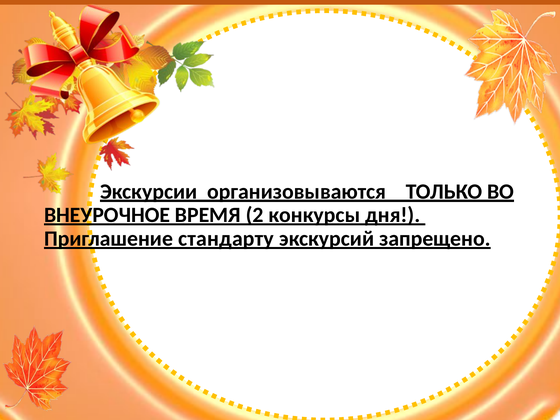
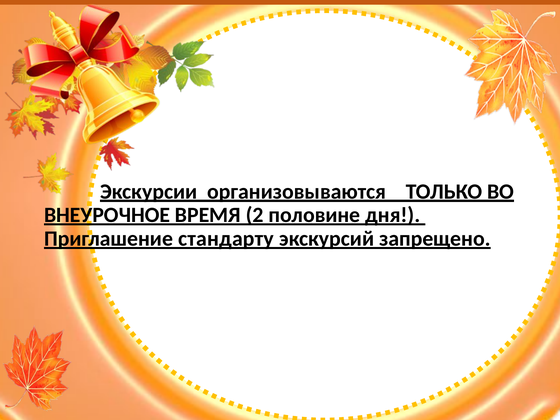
конкурсы: конкурсы -> половине (314, 215)
